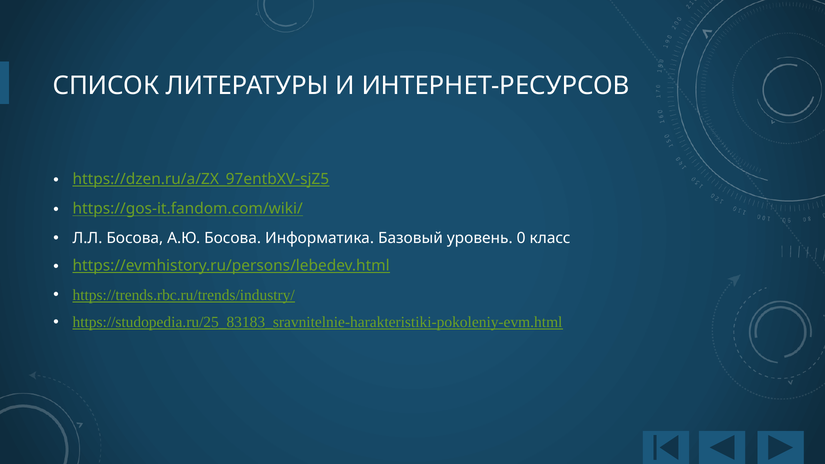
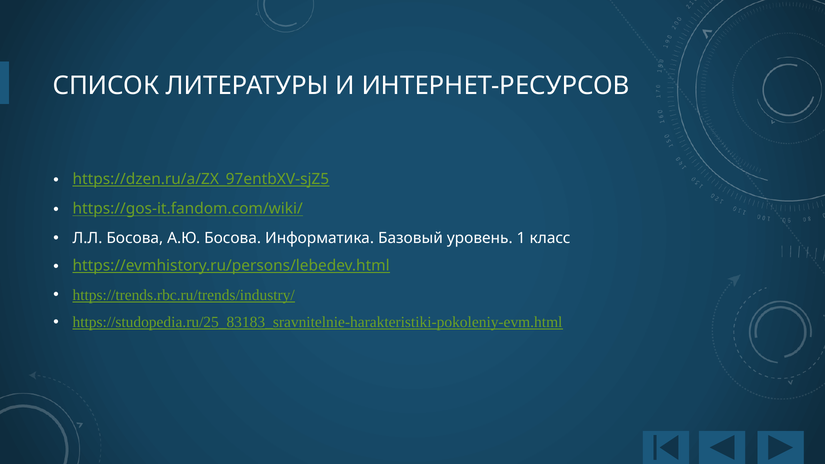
0: 0 -> 1 (521, 238)
